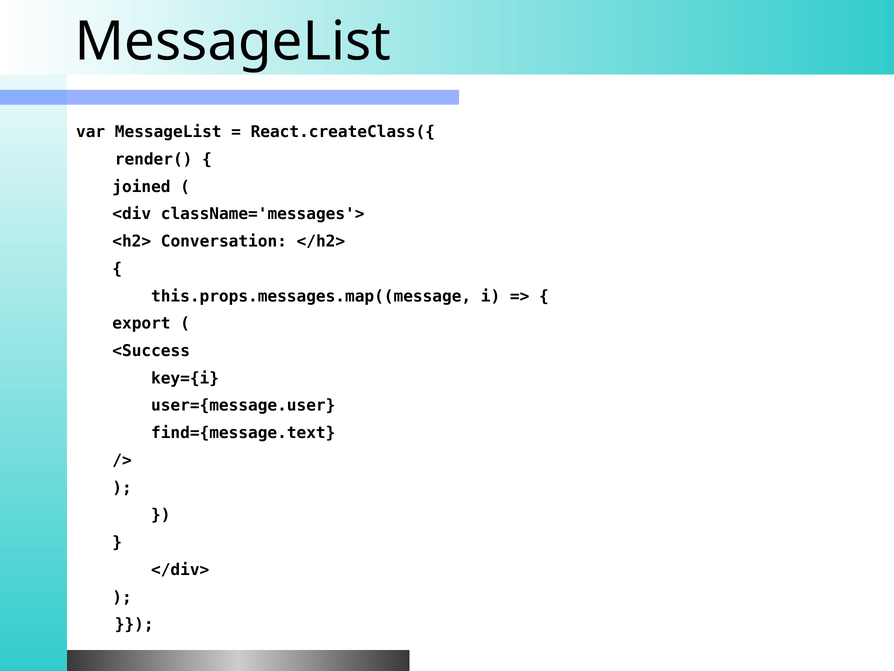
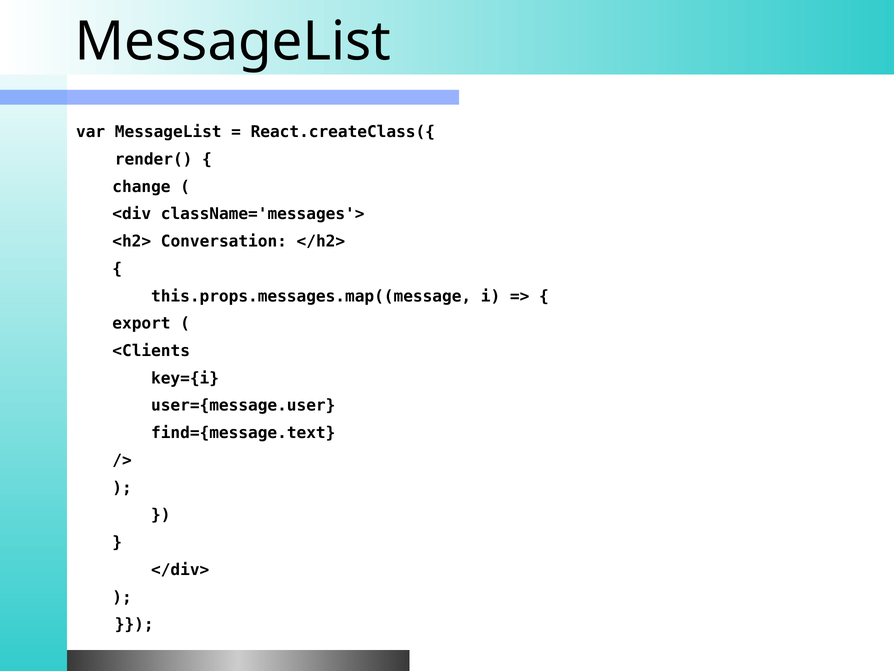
joined: joined -> change (141, 187)
<Success: <Success -> <Clients (151, 351)
